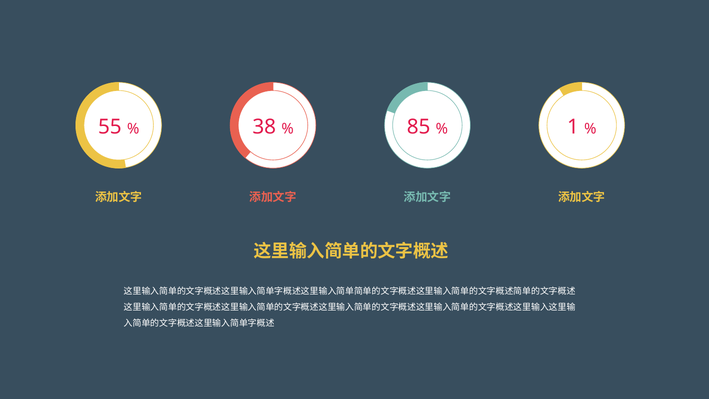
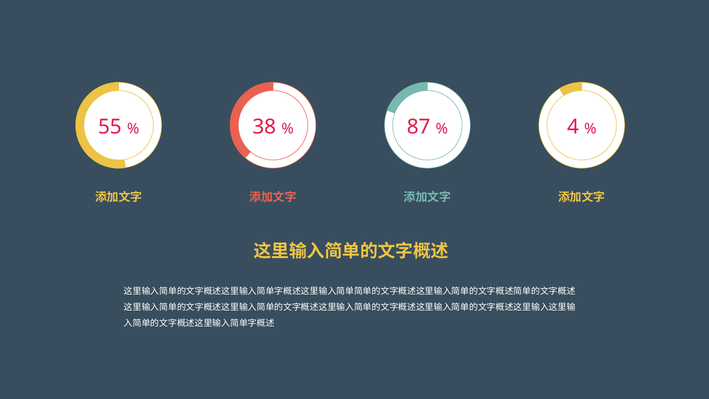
85: 85 -> 87 (419, 127)
1: 1 -> 4 (573, 127)
